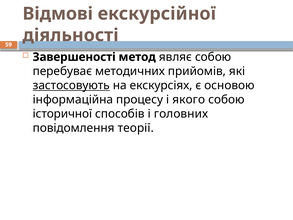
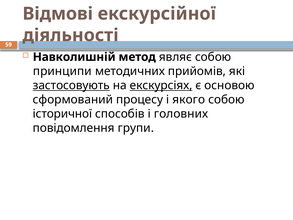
Завершеності: Завершеності -> Навколишній (74, 57)
перебуває: перебуває -> принципи (62, 71)
екскурсіях underline: none -> present (161, 85)
інформаційна: інформаційна -> сформований (73, 99)
теорії: теорії -> групи (136, 128)
